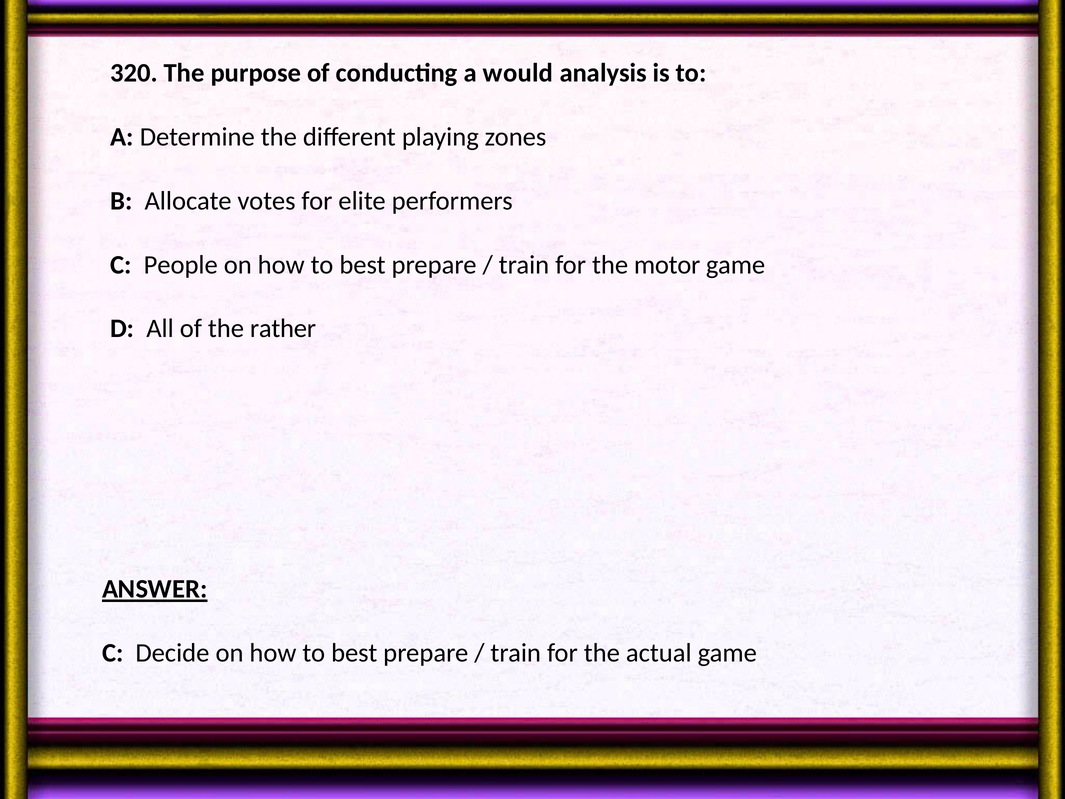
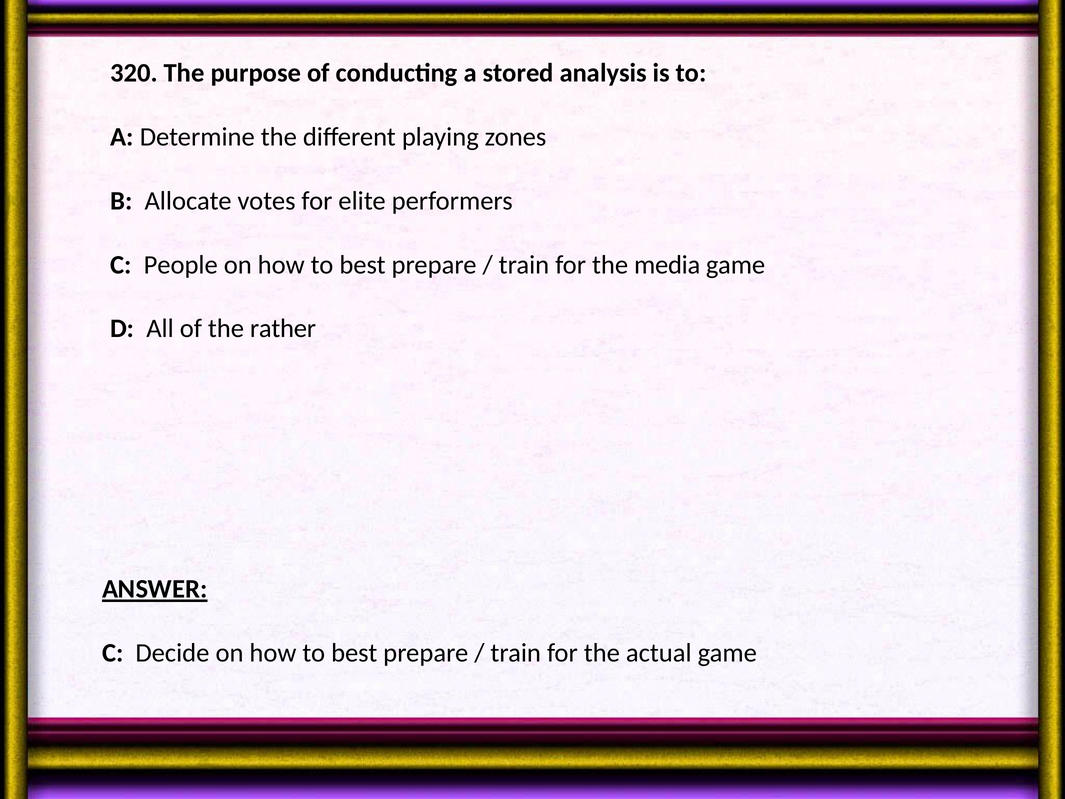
would: would -> stored (518, 73)
motor: motor -> media (667, 265)
